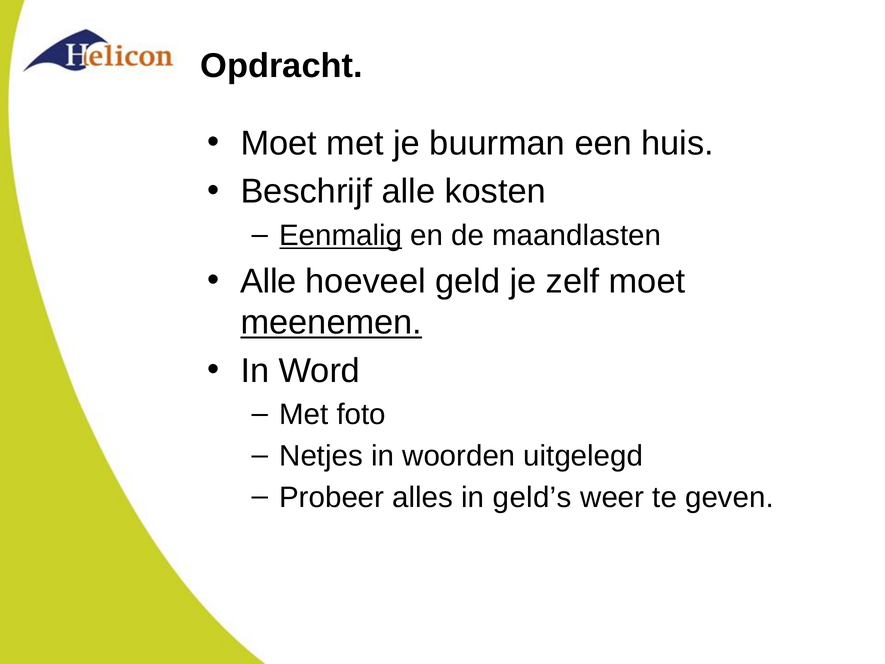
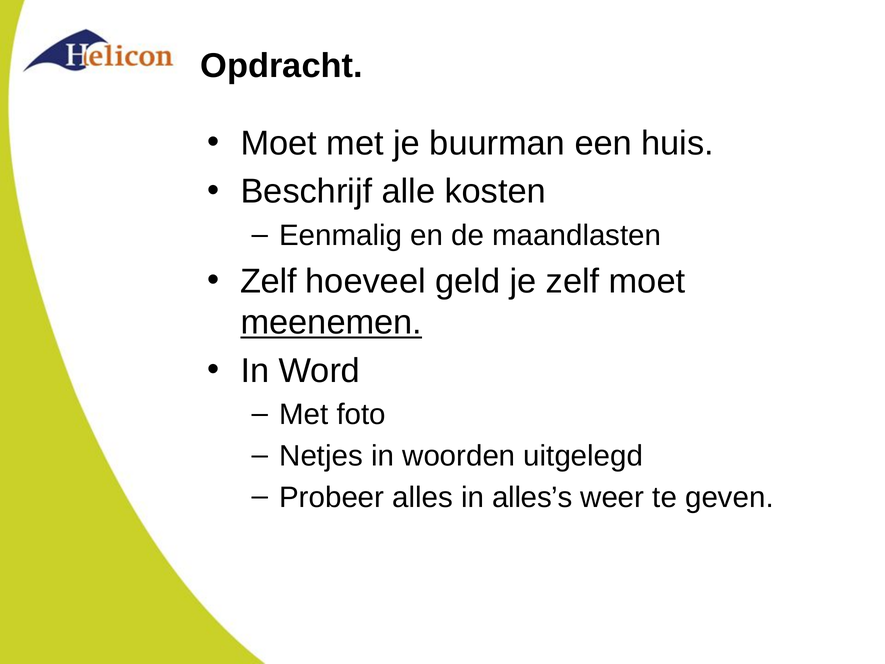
Eenmalig underline: present -> none (341, 235)
Alle: Alle -> Zelf (268, 281)
geld’s: geld’s -> alles’s (532, 497)
